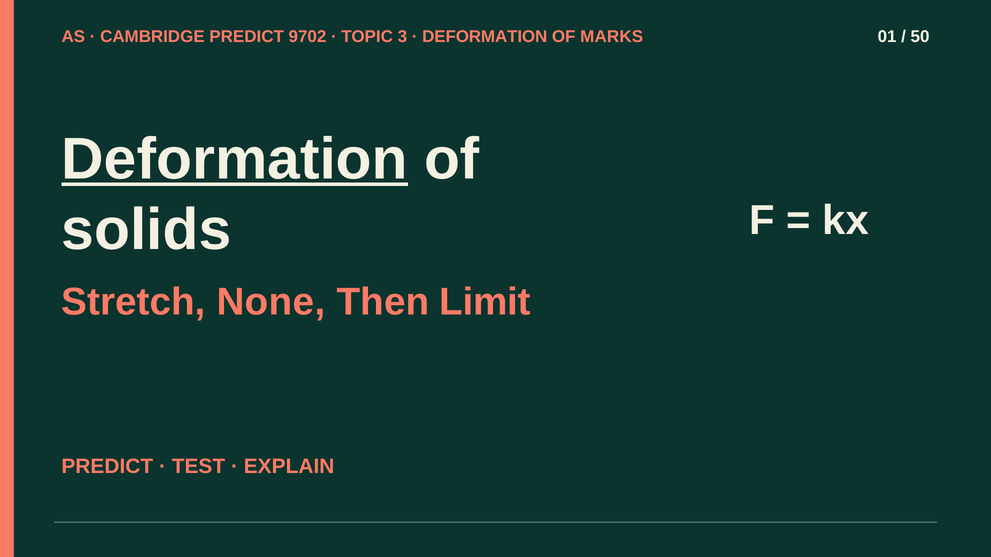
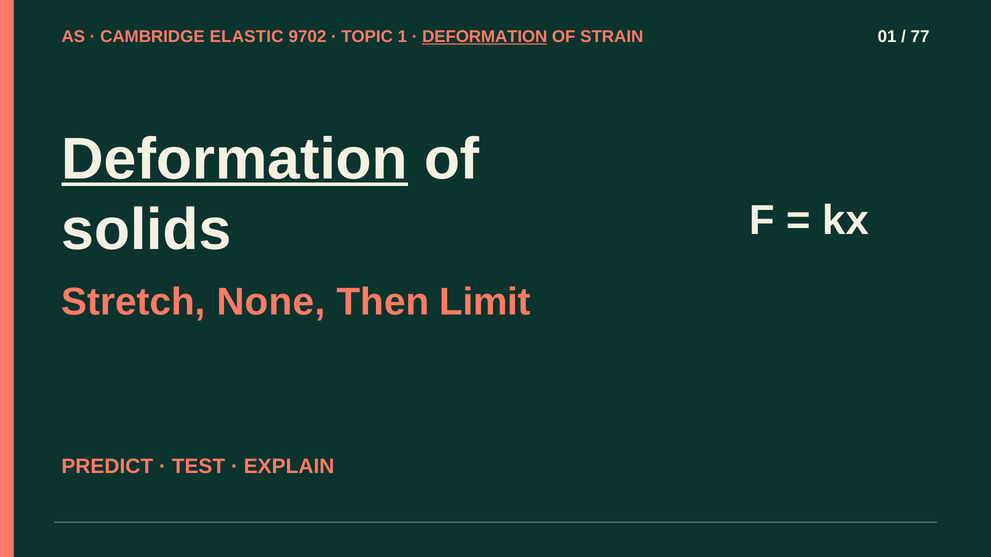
CAMBRIDGE PREDICT: PREDICT -> ELASTIC (247, 37)
3: 3 -> 1 (402, 37)
DEFORMATION underline: none -> present (485, 37)
MARKS: MARKS -> STRAIN (612, 37)
50: 50 -> 77 (920, 37)
